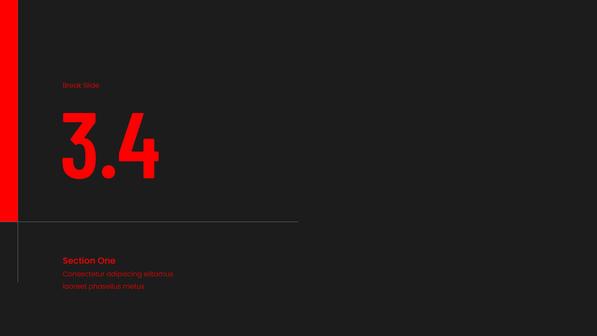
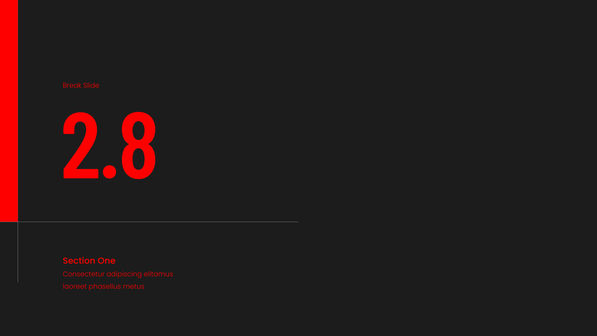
3.4: 3.4 -> 2.8 (110, 148)
